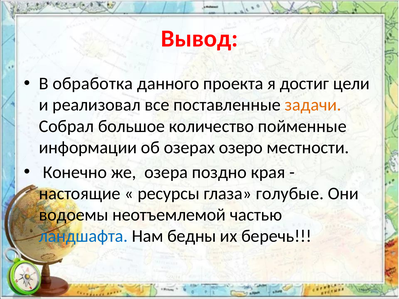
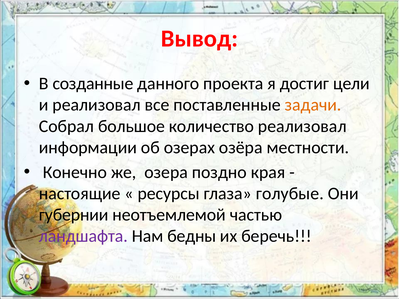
обработка: обработка -> созданные (93, 84)
количество пойменные: пойменные -> реализовал (302, 126)
озеро: озеро -> озёра (241, 148)
водоемы: водоемы -> губернии (74, 215)
ландшафта colour: blue -> purple (83, 236)
